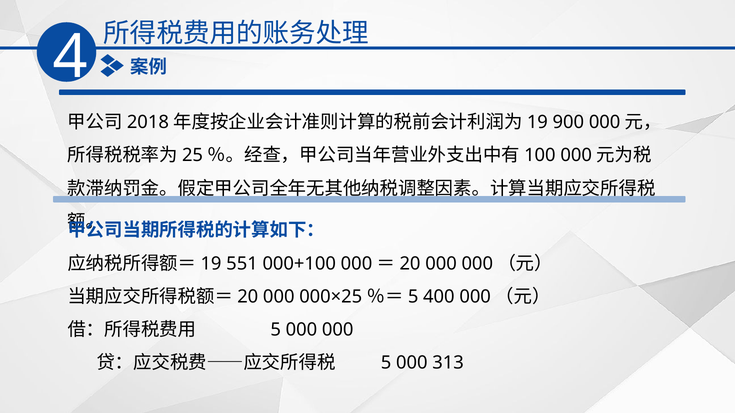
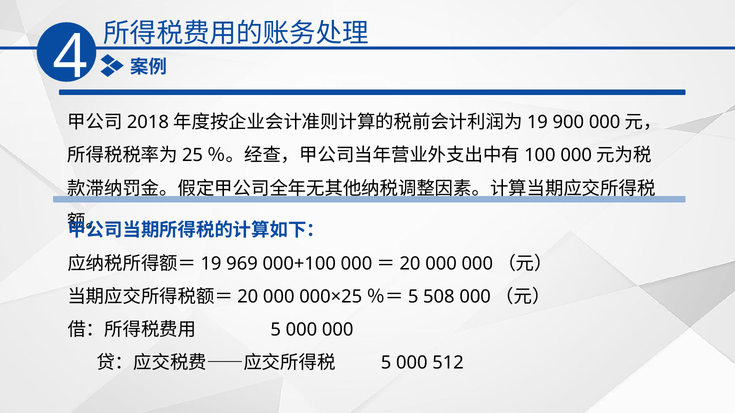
551: 551 -> 969 (242, 264)
400: 400 -> 508 (439, 297)
313: 313 -> 512 (448, 363)
